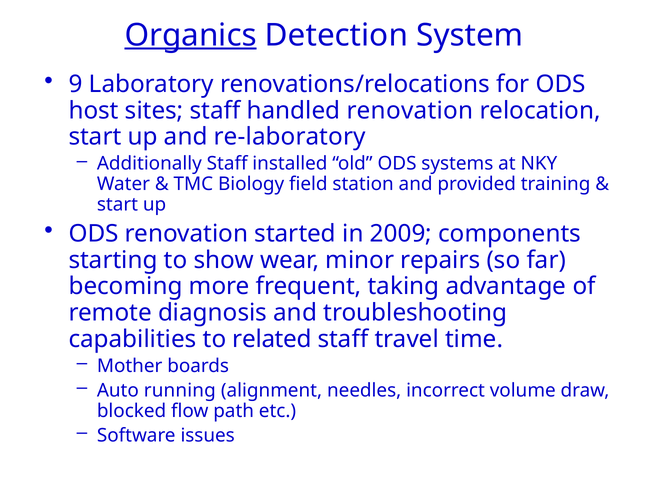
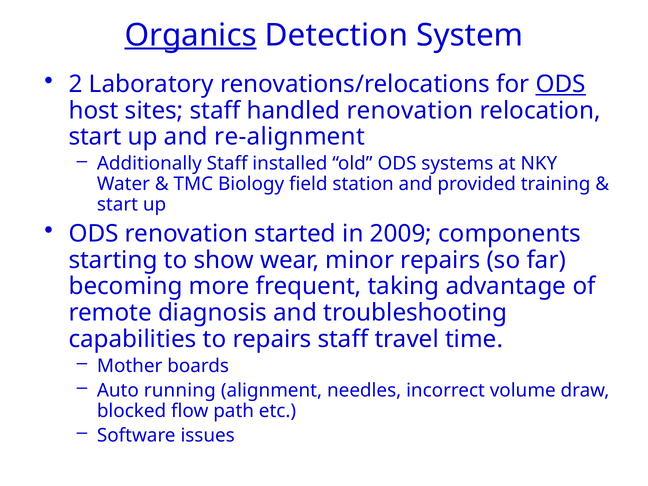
9: 9 -> 2 (76, 84)
ODS underline: none -> present (561, 84)
re-laboratory: re-laboratory -> re-alignment (290, 137)
to related: related -> repairs (272, 339)
